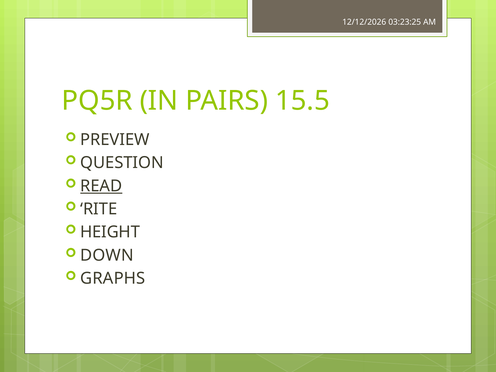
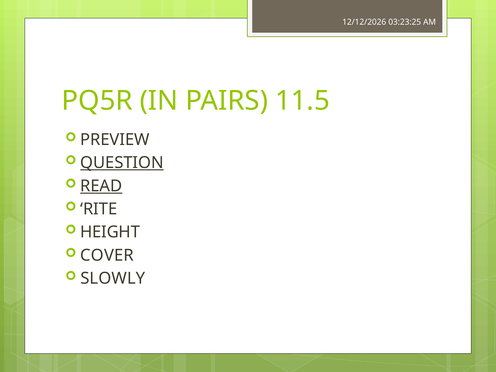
15.5: 15.5 -> 11.5 (302, 101)
QUESTION underline: none -> present (122, 163)
DOWN: DOWN -> COVER (107, 255)
GRAPHS: GRAPHS -> SLOWLY (113, 278)
